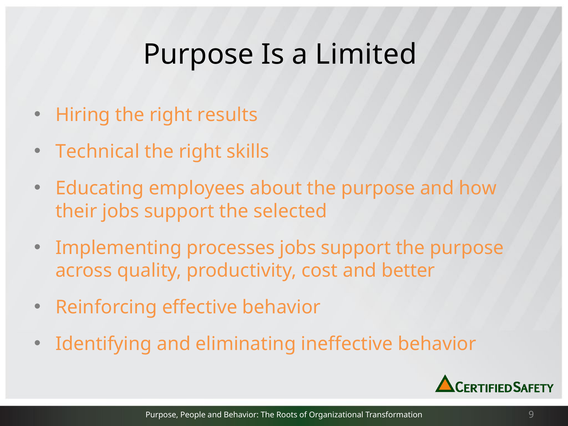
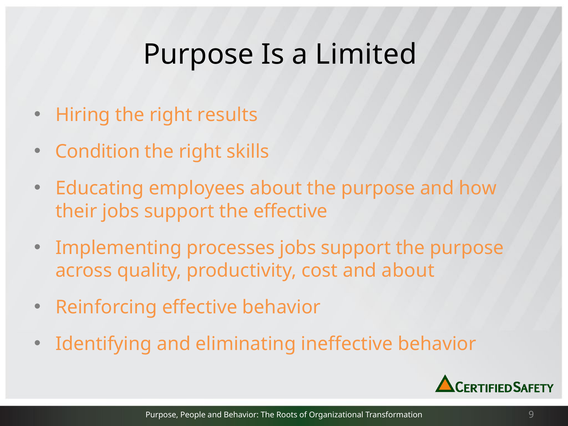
Technical: Technical -> Condition (98, 152)
the selected: selected -> effective (290, 211)
and better: better -> about (408, 271)
